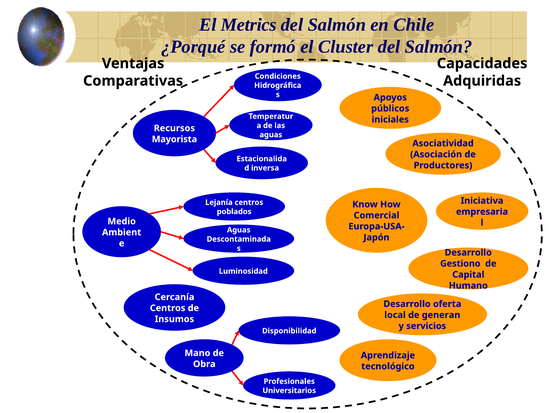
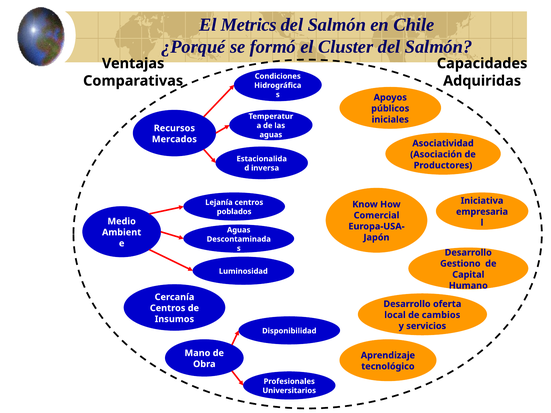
Mayorista: Mayorista -> Mercados (174, 139)
generan: generan -> cambios (441, 315)
